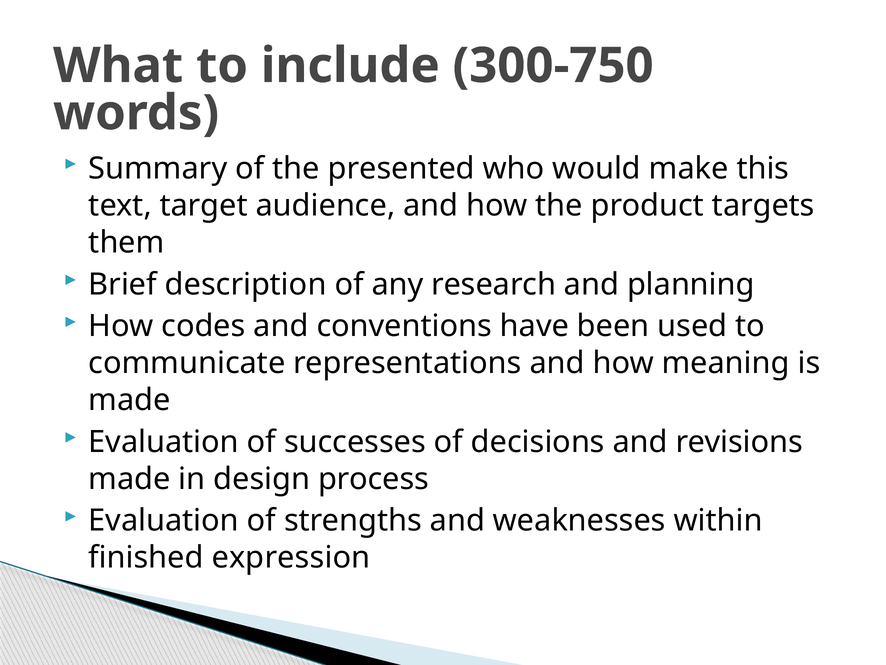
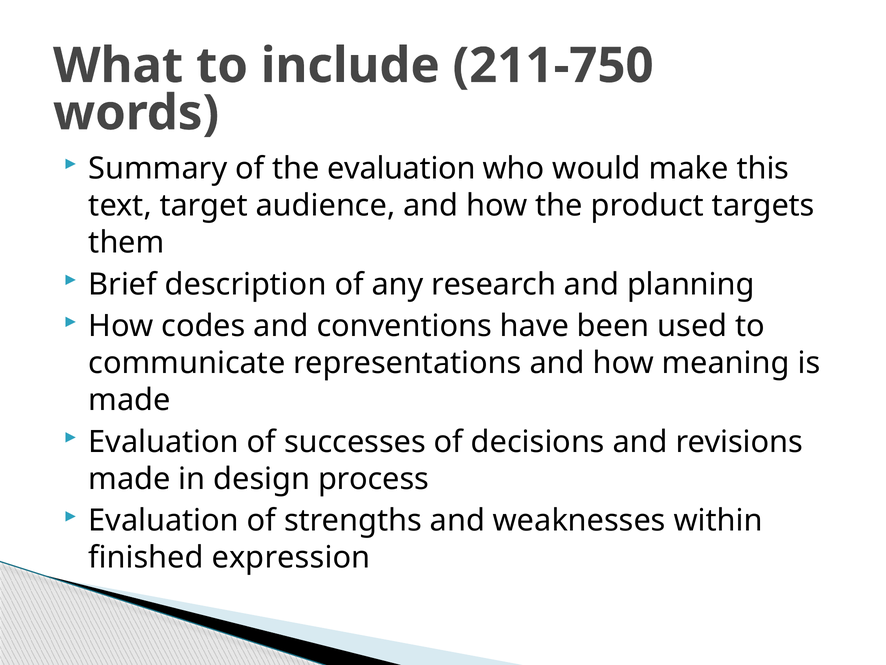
300-750: 300-750 -> 211-750 (553, 66)
the presented: presented -> evaluation (401, 169)
